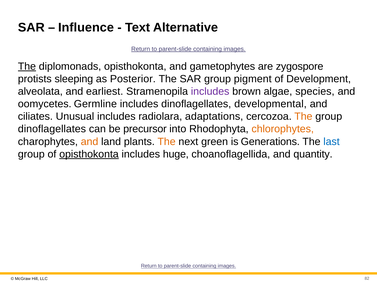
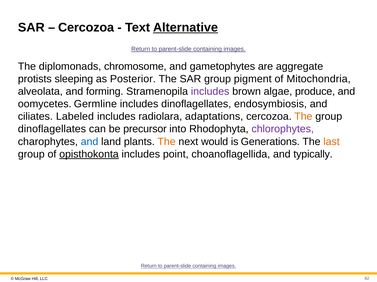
Influence: Influence -> Cercozoa (86, 27)
Alternative underline: none -> present (185, 27)
The underline: present -> none (27, 67)
diplomonads opisthokonta: opisthokonta -> chromosome (135, 67)
zygospore: zygospore -> aggregate (300, 67)
Development: Development -> Mitochondria (319, 79)
earliest: earliest -> forming (105, 92)
species: species -> produce (315, 92)
developmental: developmental -> endosymbiosis (270, 104)
Unusual: Unusual -> Labeled (75, 117)
chlorophytes colour: orange -> purple (283, 129)
and colour: orange -> blue (90, 142)
green: green -> would (215, 142)
last colour: blue -> orange (332, 142)
huge: huge -> point (176, 155)
quantity: quantity -> typically (313, 155)
